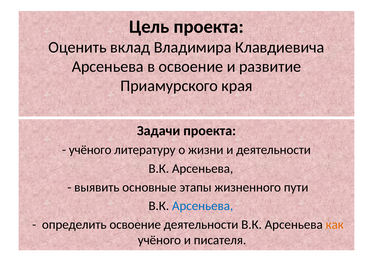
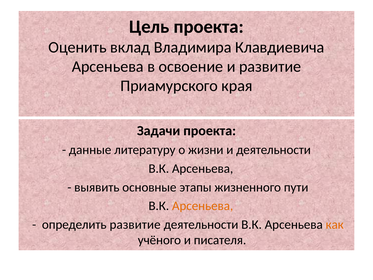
учёного: учёного -> данные (90, 150)
Арсеньева colour: blue -> orange (203, 206)
определить освоение: освоение -> развитие (135, 224)
